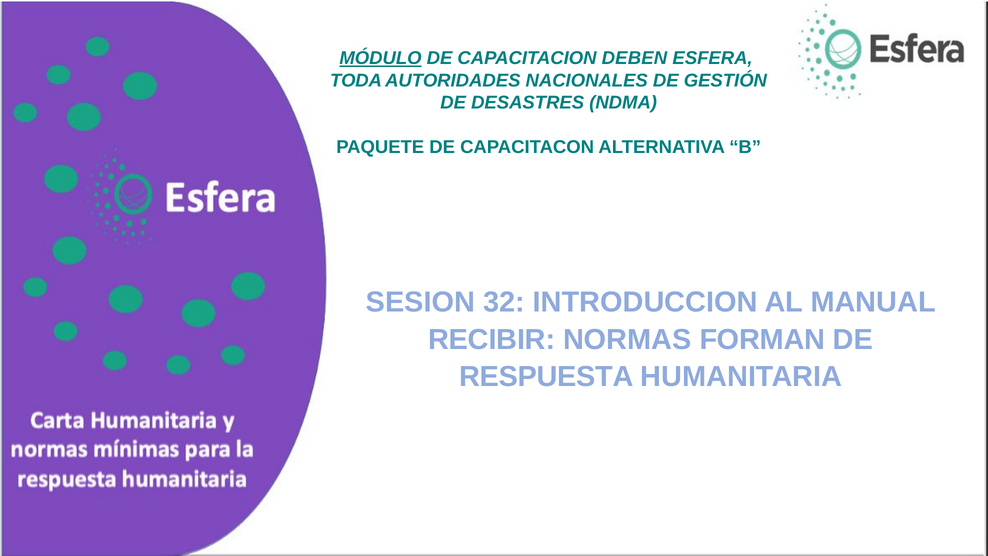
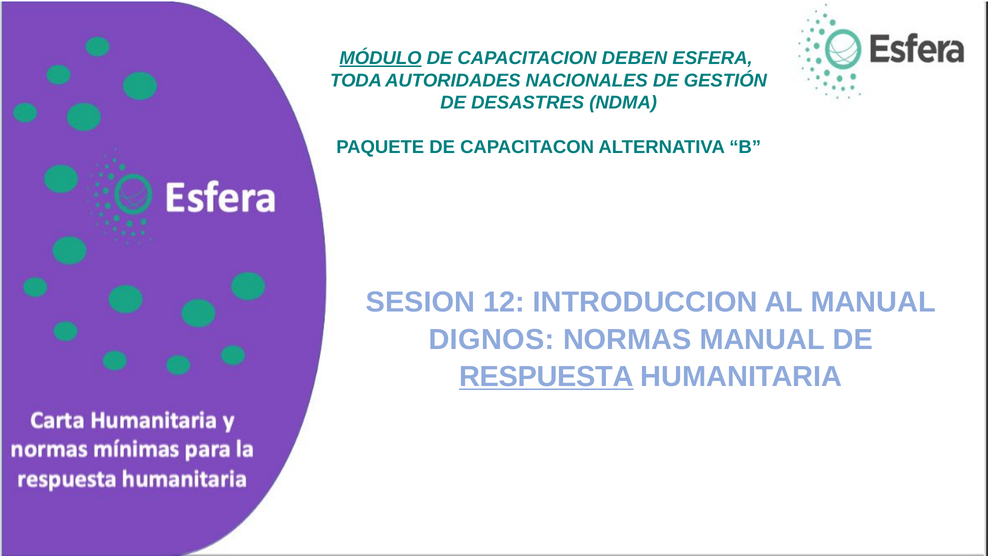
32: 32 -> 12 (504, 302)
RECIBIR: RECIBIR -> DIGNOS (491, 339)
NORMAS FORMAN: FORMAN -> MANUAL (762, 339)
RESPUESTA underline: none -> present (546, 377)
